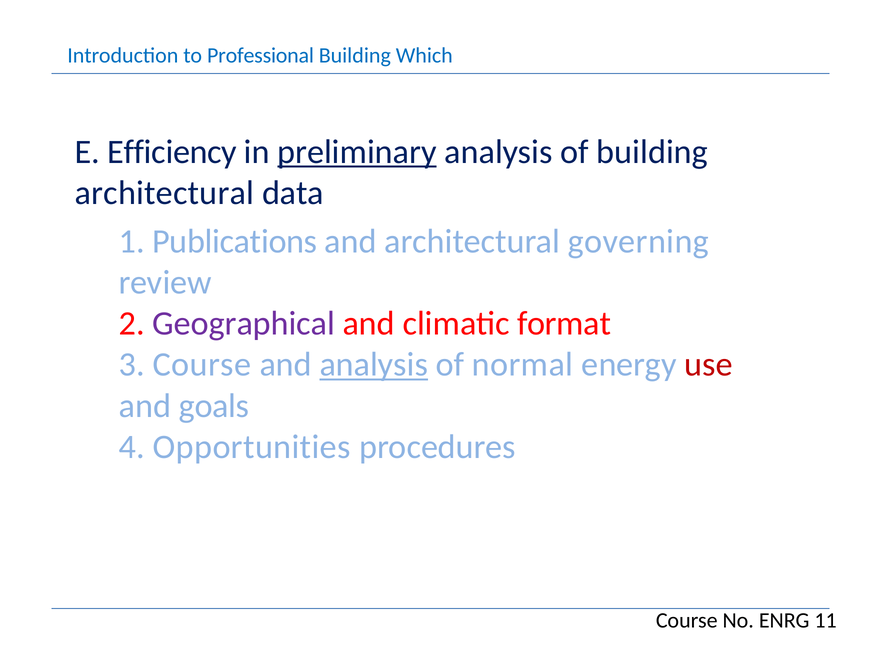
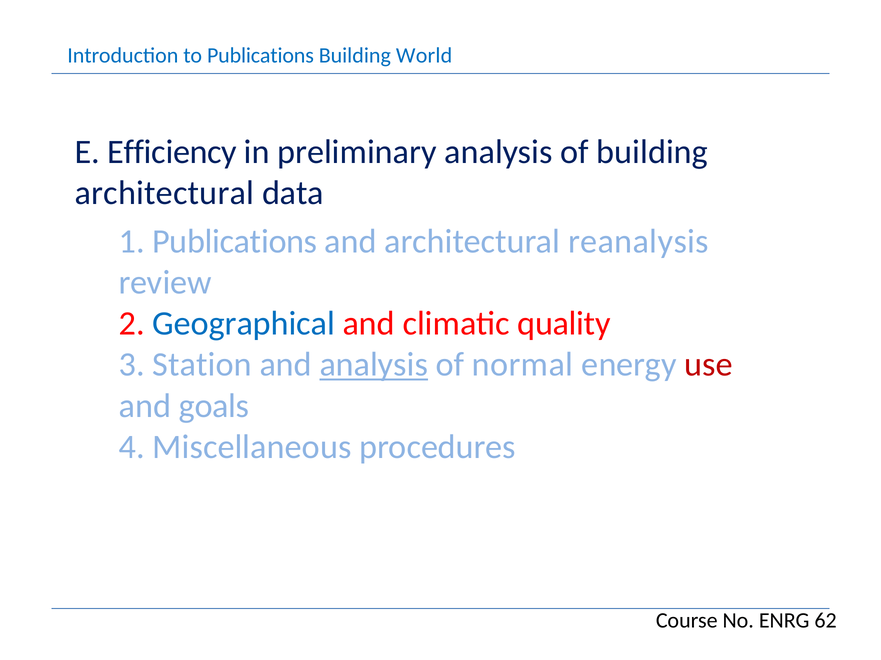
to Professional: Professional -> Publications (260, 56)
Which: Which -> World (424, 56)
preliminary underline: present -> none (357, 152)
governing: governing -> reanalysis (638, 242)
Geographical colour: purple -> blue (244, 324)
format: format -> quality (564, 324)
3 Course: Course -> Station (202, 365)
Opportunities: Opportunities -> Miscellaneous (252, 447)
11: 11 -> 62 (826, 621)
